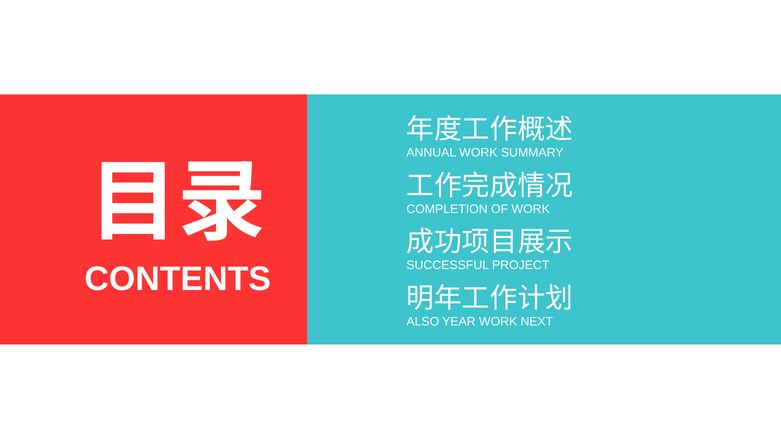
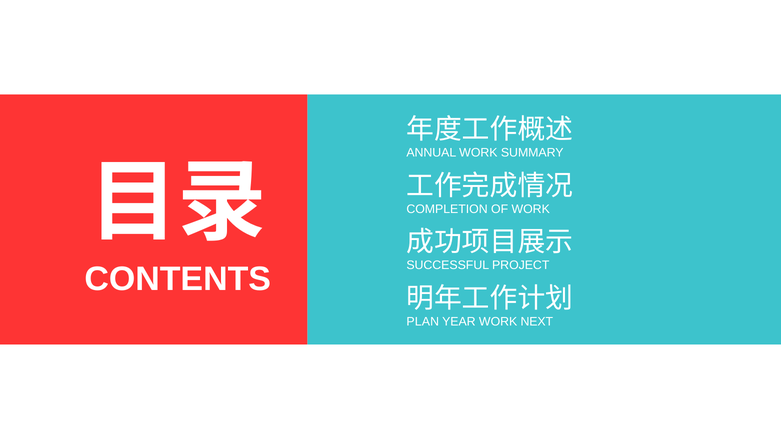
ALSO: ALSO -> PLAN (423, 322)
